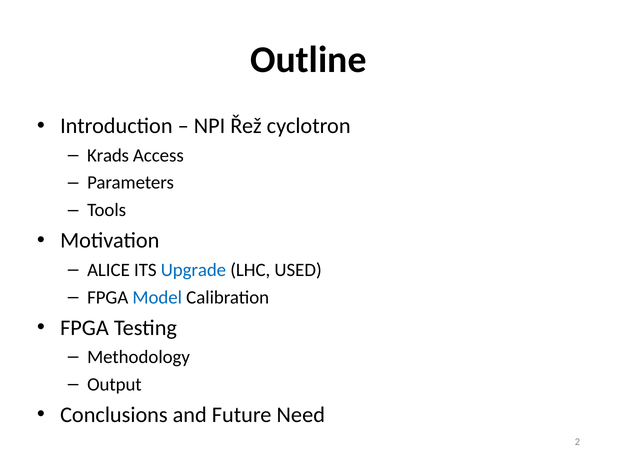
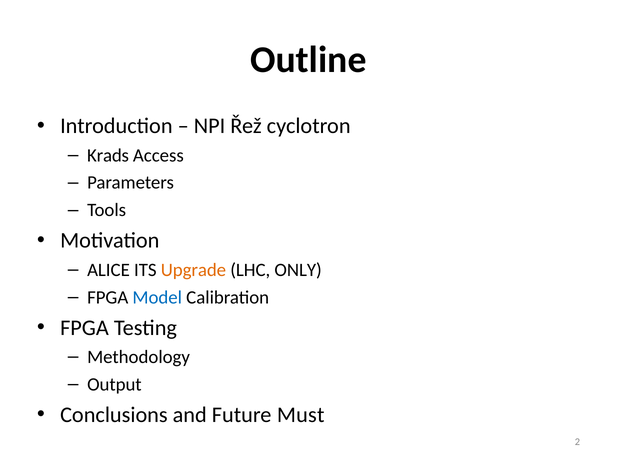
Upgrade colour: blue -> orange (193, 270)
USED: USED -> ONLY (298, 270)
Need: Need -> Must (301, 415)
